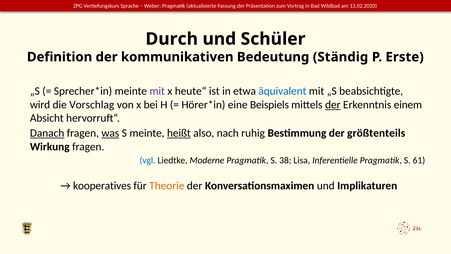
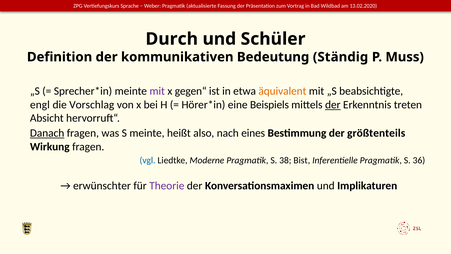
Erste: Erste -> Muss (405, 57)
heute“: heute“ -> gegen“ (191, 91)
äquivalent colour: blue -> orange (282, 91)
wird: wird -> engl (40, 105)
einem: einem -> treten (408, 105)
was underline: present -> none (110, 133)
heißt underline: present -> none (179, 133)
ruhig: ruhig -> eines (253, 133)
Lisa: Lisa -> Bist (302, 160)
61: 61 -> 36 (419, 160)
kooperatives: kooperatives -> erwünschter (102, 186)
Theorie colour: orange -> purple (167, 186)
